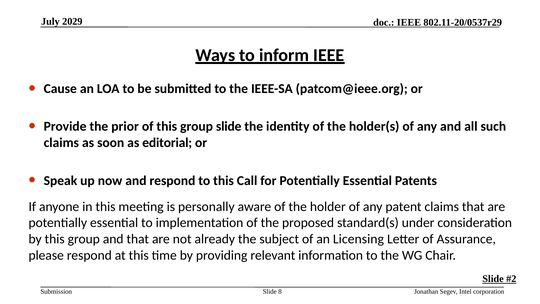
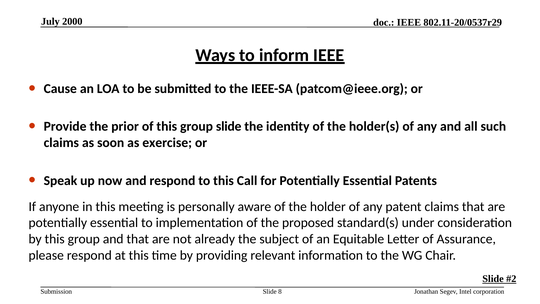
2029: 2029 -> 2000 (72, 21)
editorial: editorial -> exercise (167, 143)
Licensing: Licensing -> Equitable (359, 239)
